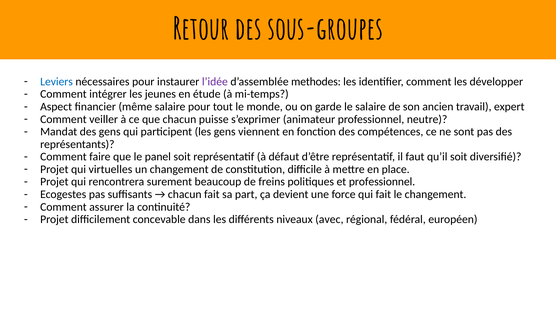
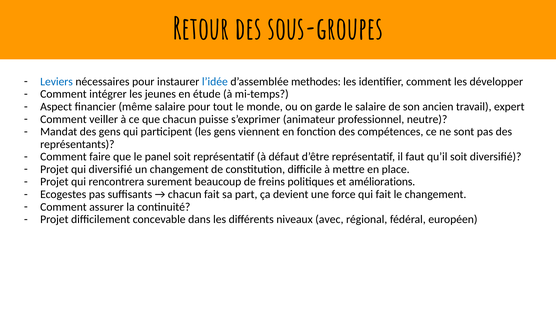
l’idée colour: purple -> blue (215, 82)
qui virtuelles: virtuelles -> diversifié (110, 169)
et professionnel: professionnel -> améliorations (382, 182)
